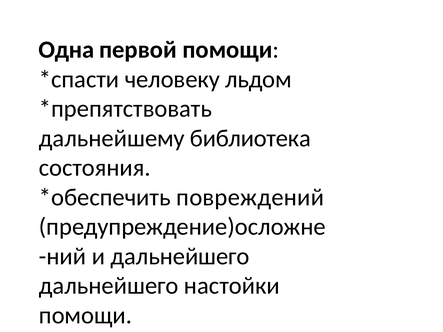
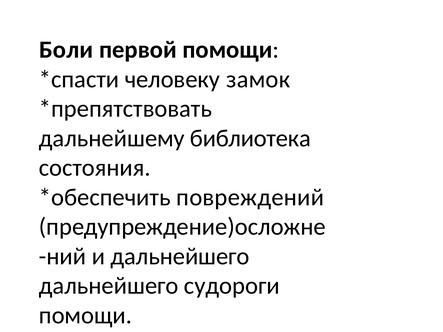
Одна: Одна -> Боли (66, 50)
льдом: льдом -> замок (258, 79)
настойки: настойки -> судороги (232, 286)
